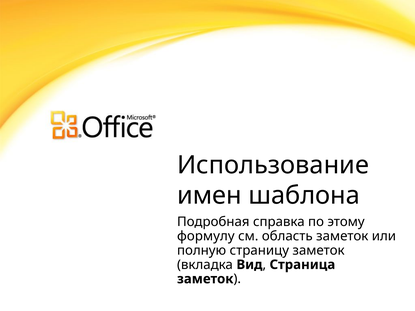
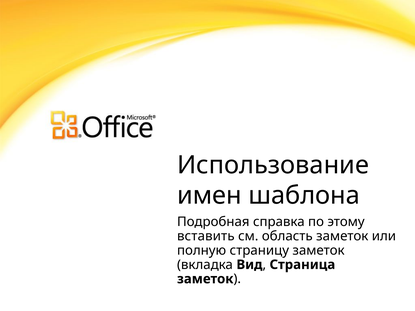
формулу: формулу -> вставить (206, 236)
